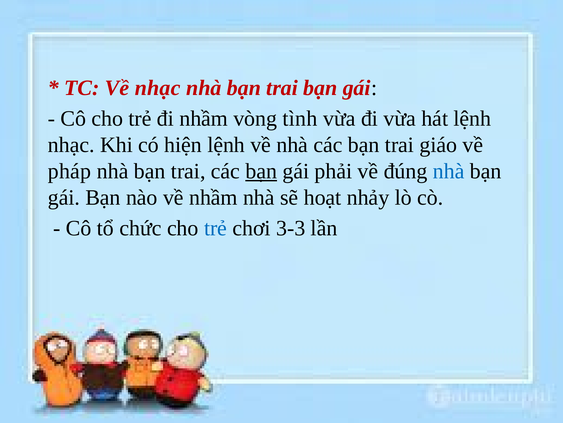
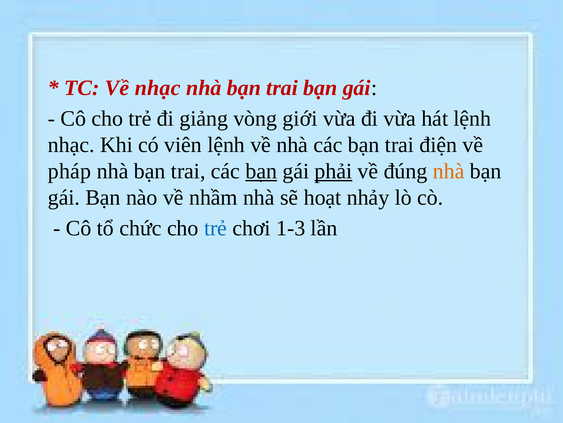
đi nhầm: nhầm -> giảng (204, 118)
tình: tình -> giới (300, 118)
hiện: hiện -> viên (183, 145)
giáo: giáo -> điện (438, 145)
phải underline: none -> present (333, 171)
nhà colour: blue -> orange (449, 171)
3-3: 3-3 -> 1-3 (291, 228)
